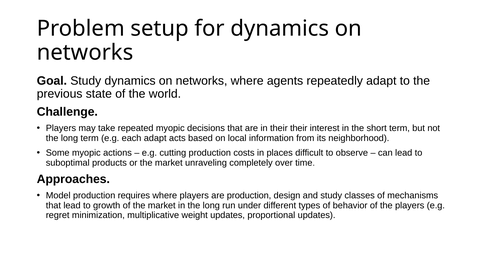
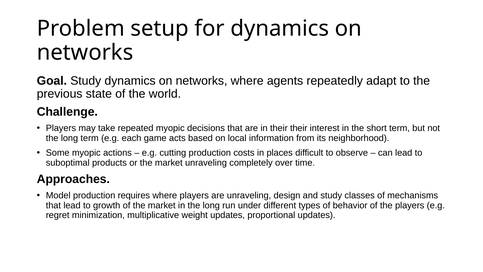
each adapt: adapt -> game (155, 138)
are production: production -> unraveling (249, 195)
